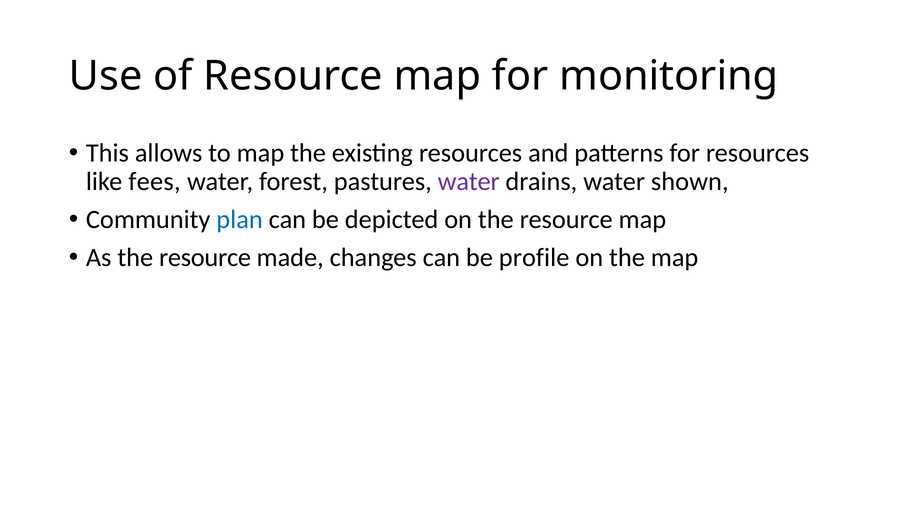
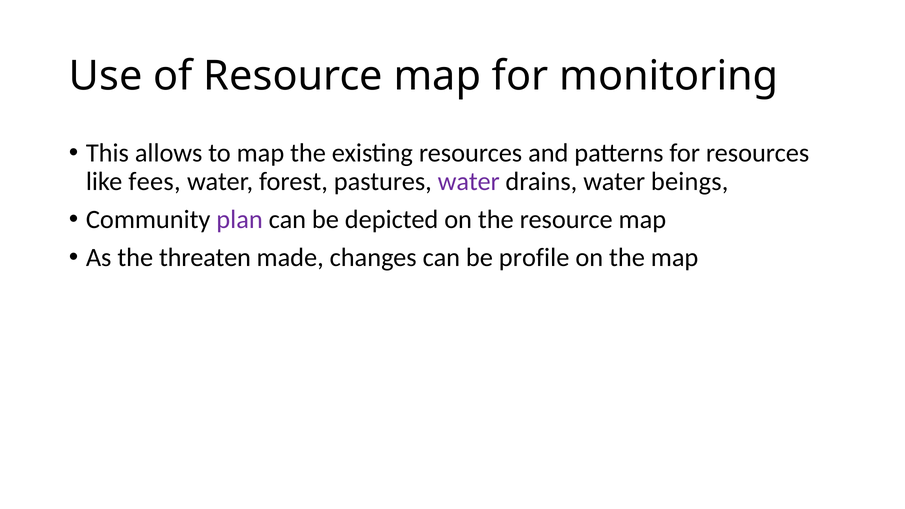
shown: shown -> beings (690, 182)
plan colour: blue -> purple (240, 219)
As the resource: resource -> threaten (205, 257)
